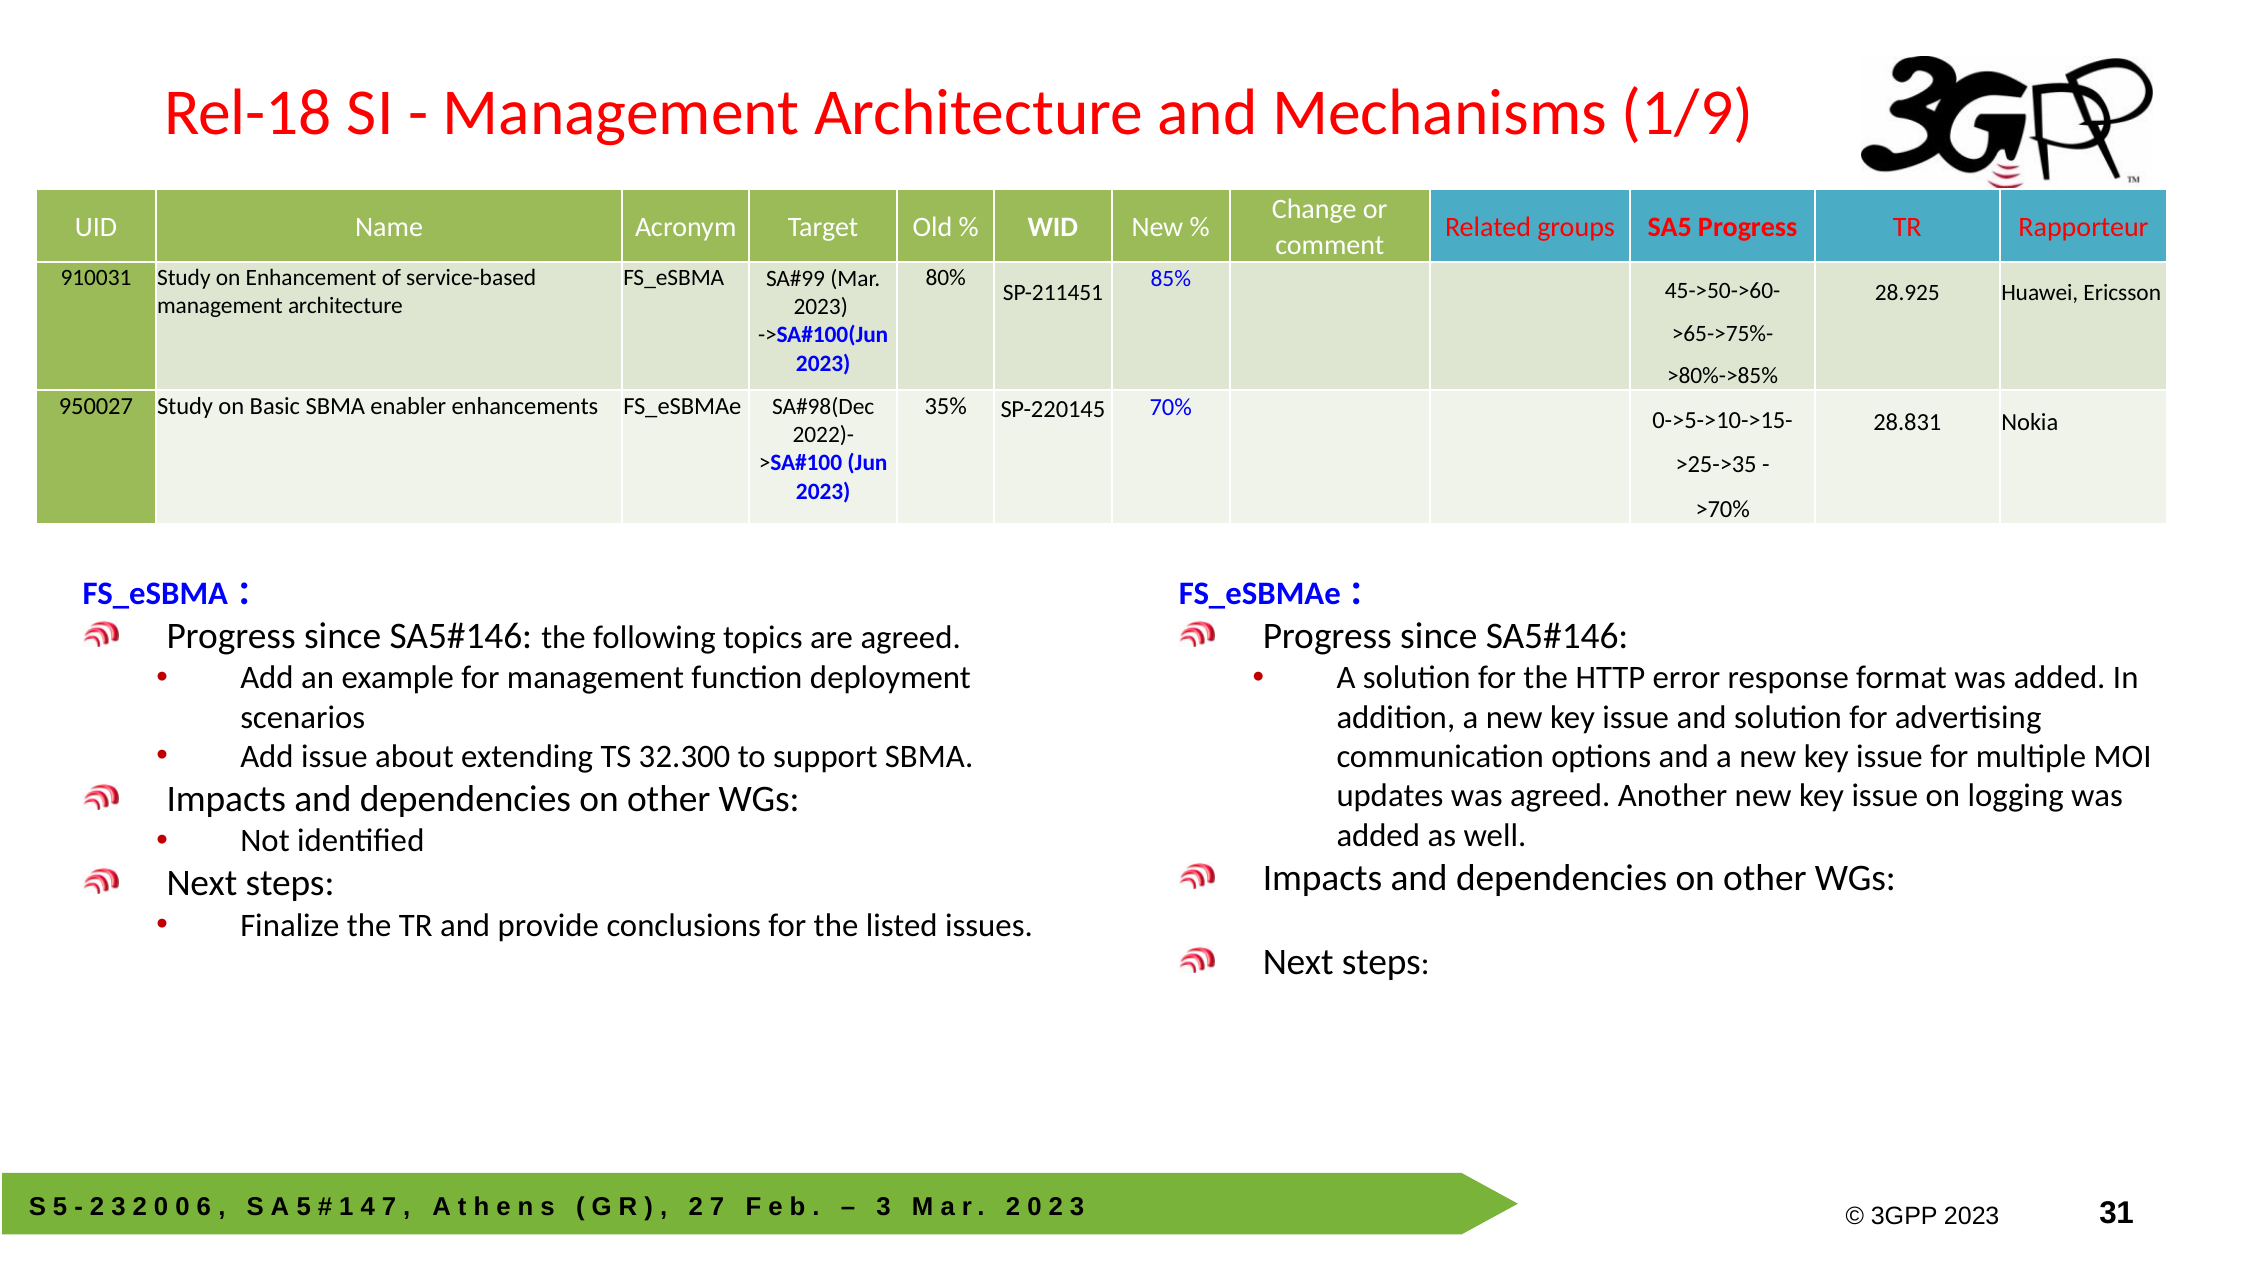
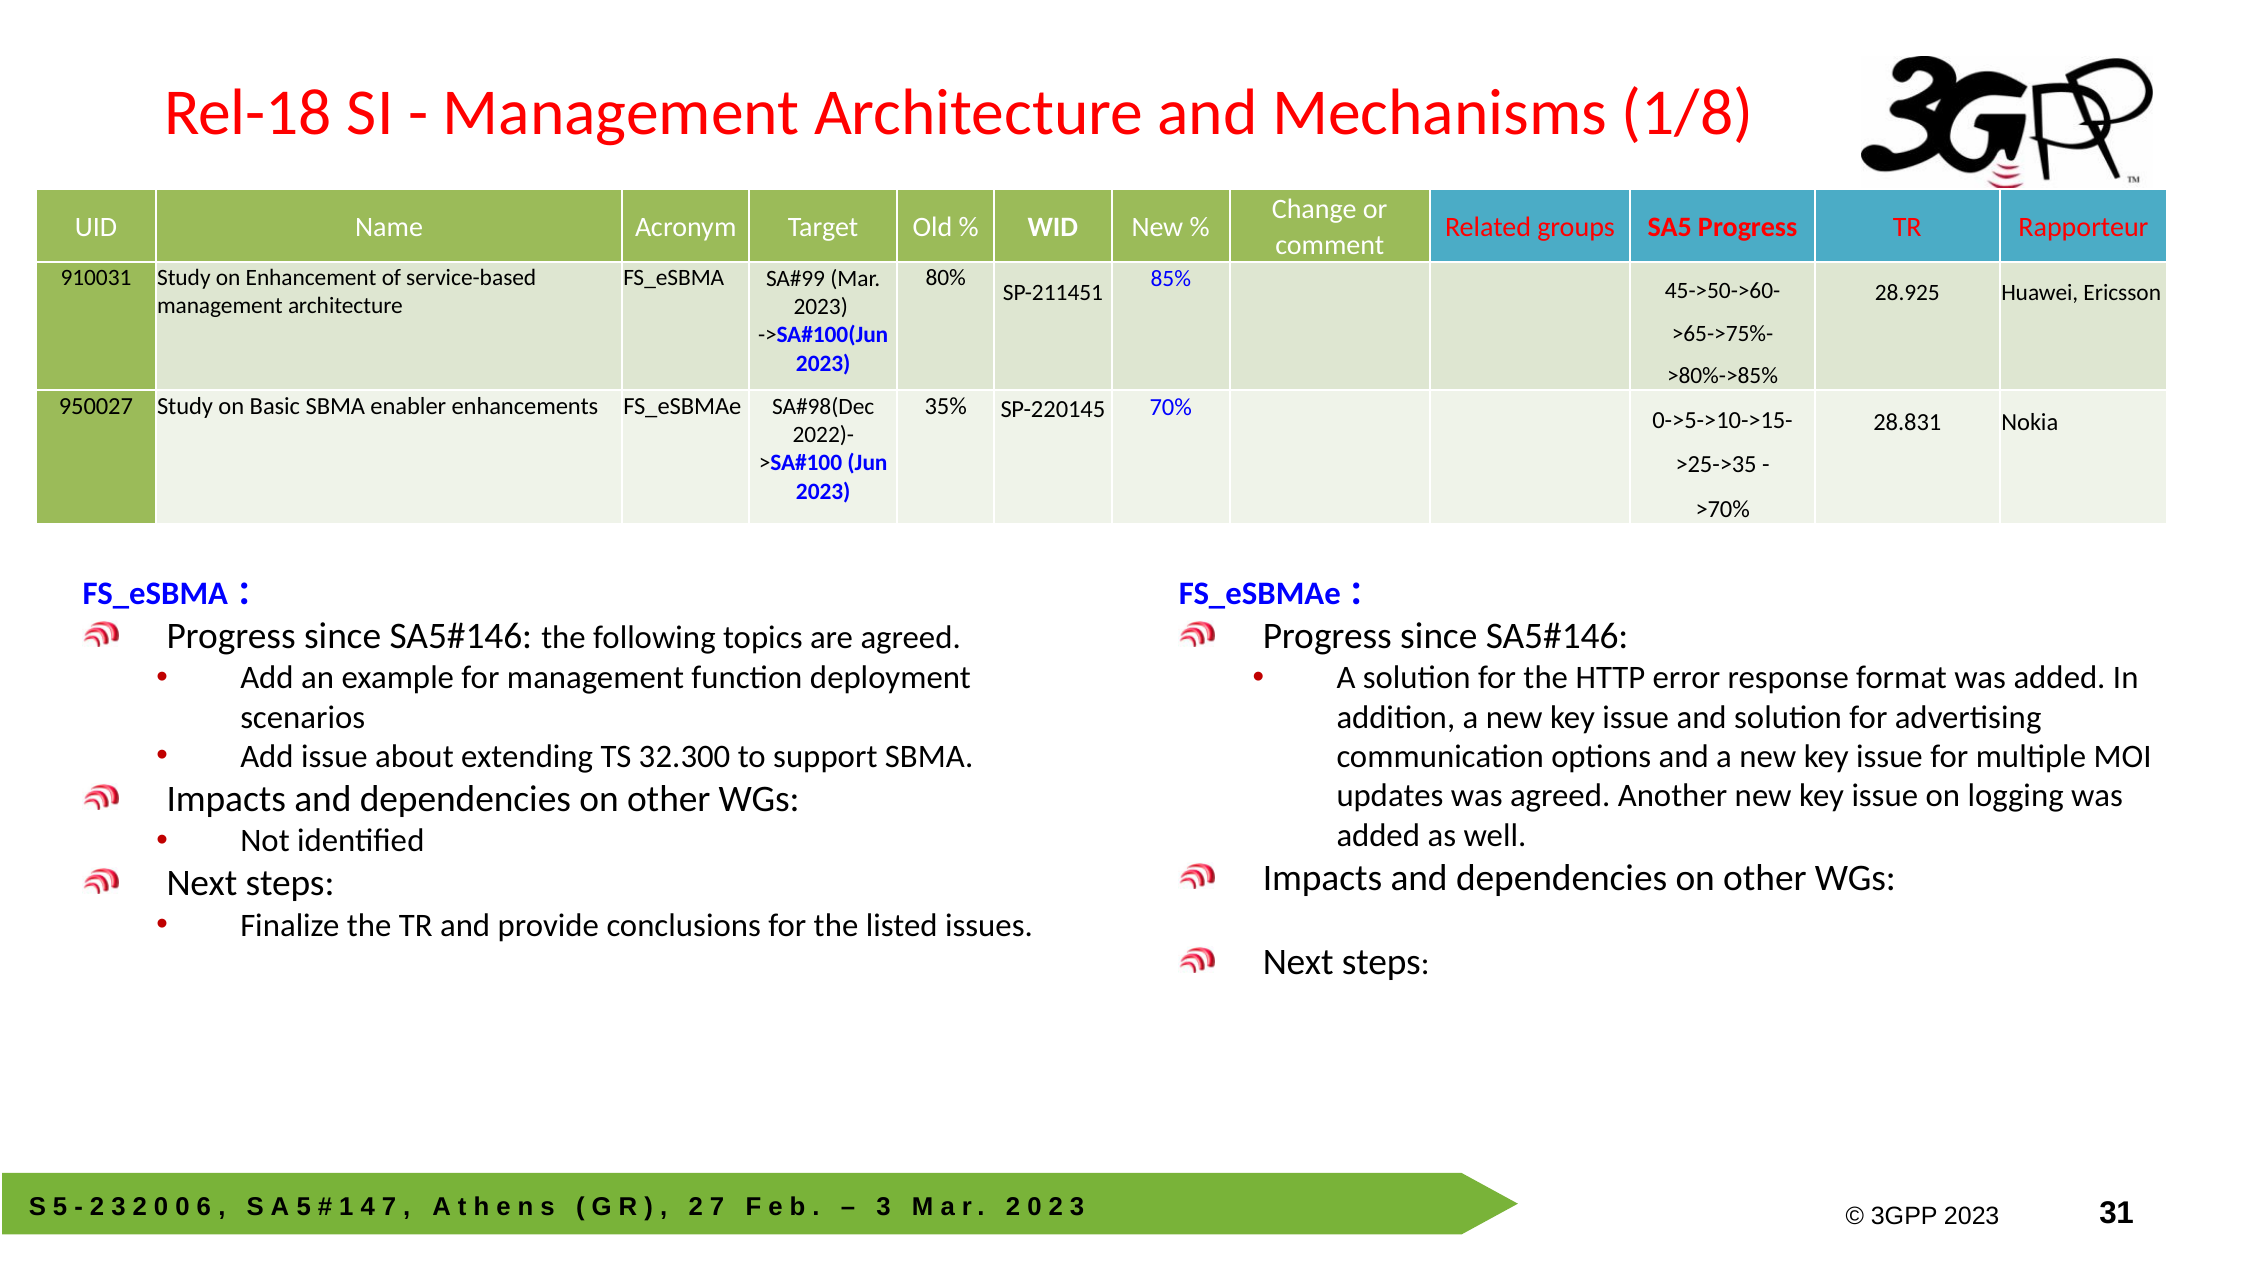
1/9: 1/9 -> 1/8 (1687, 113)
